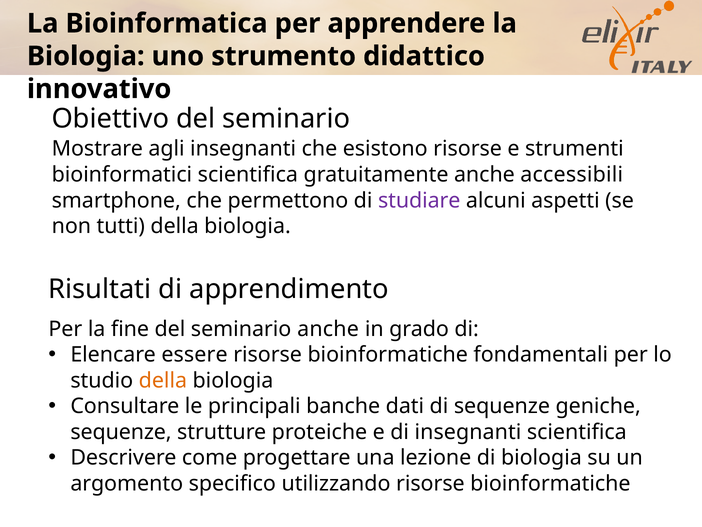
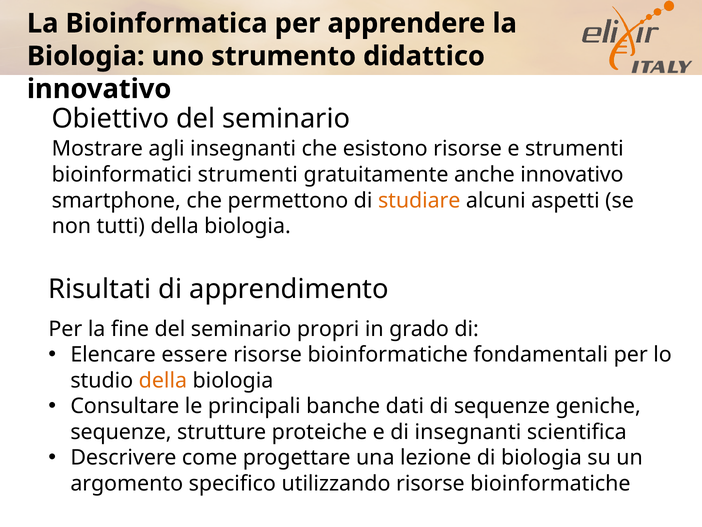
bioinformatici scientifica: scientifica -> strumenti (248, 175)
anche accessibili: accessibili -> innovativo (572, 175)
studiare colour: purple -> orange (419, 200)
seminario anche: anche -> propri (328, 329)
